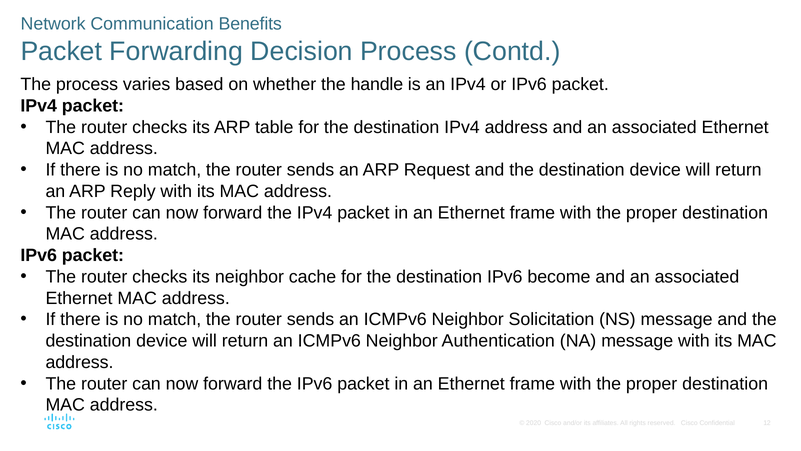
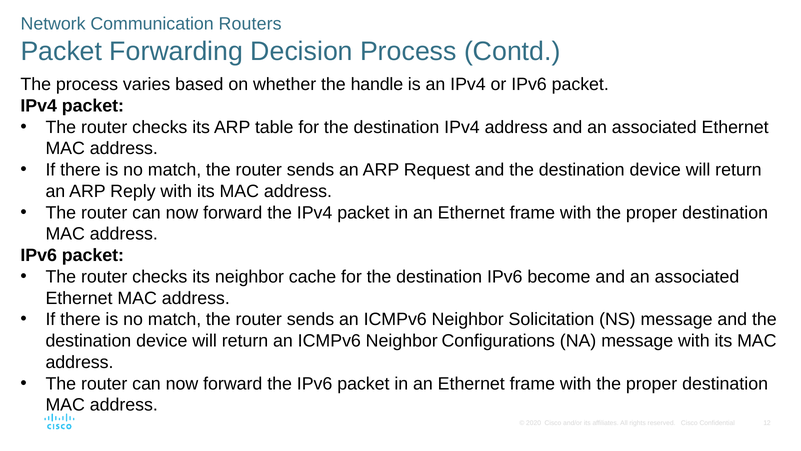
Benefits: Benefits -> Routers (250, 24)
Authentication: Authentication -> Configurations (498, 341)
